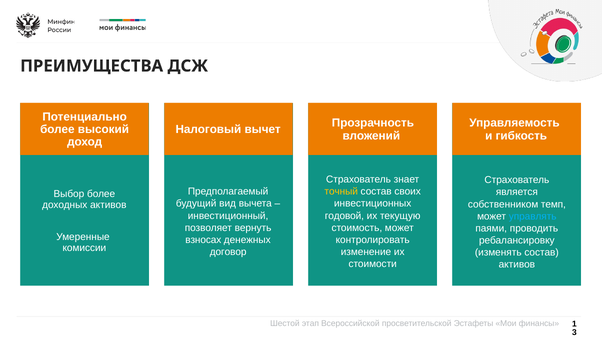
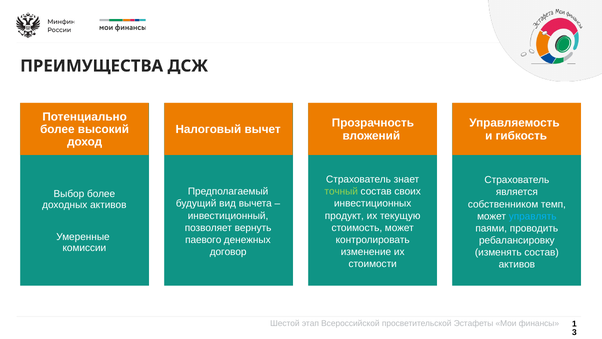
точный colour: yellow -> light green (341, 191)
годовой: годовой -> продукт (344, 215)
взносах: взносах -> паевого (203, 240)
